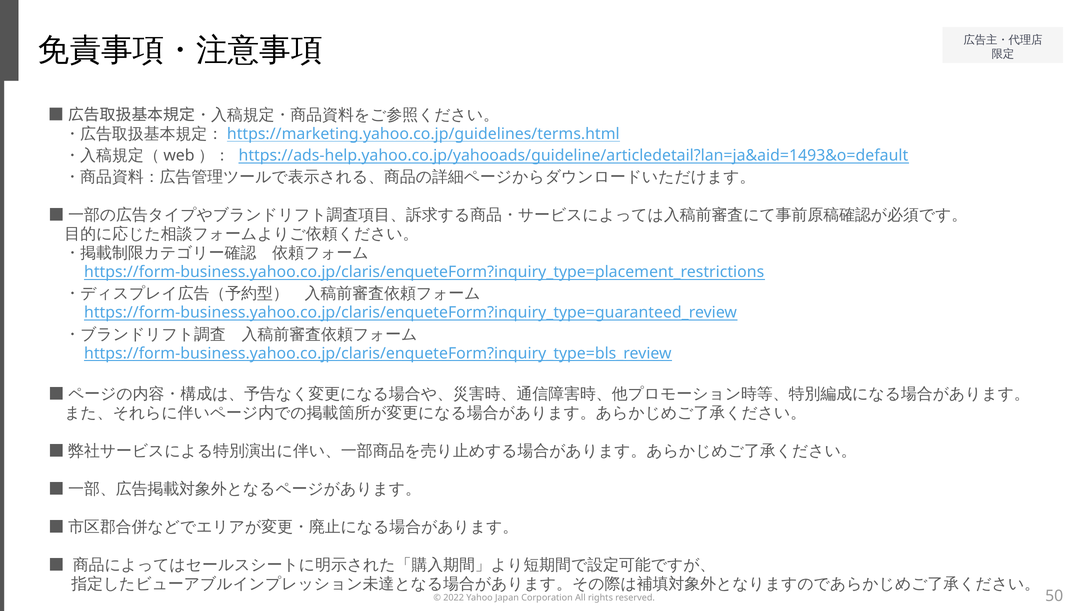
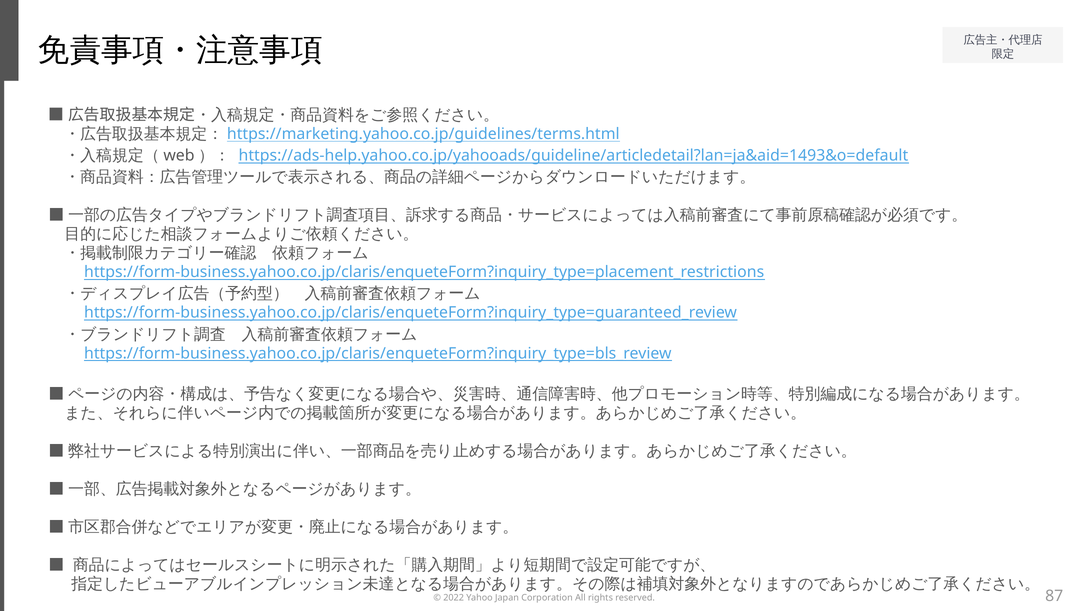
50: 50 -> 87 (1054, 596)
